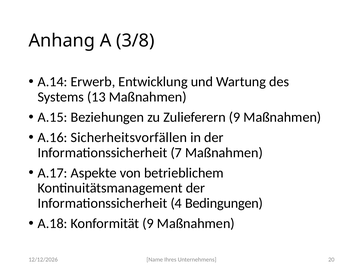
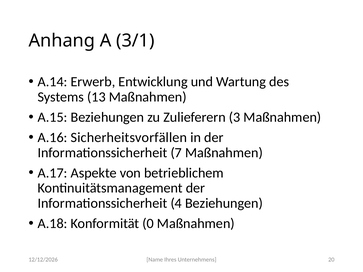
3/8: 3/8 -> 3/1 (135, 41)
Zulieferern 9: 9 -> 3 (235, 117)
4 Bedingungen: Bedingungen -> Beziehungen (224, 203)
Konformität 9: 9 -> 0 (148, 224)
